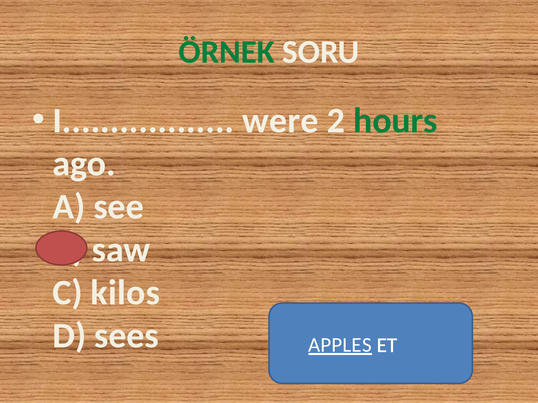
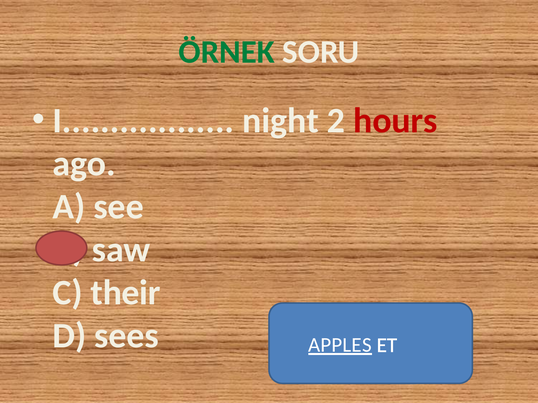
were: were -> night (281, 121)
hours colour: green -> red (395, 121)
kilos: kilos -> their (126, 293)
